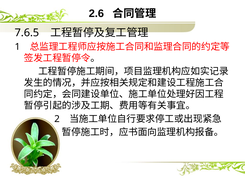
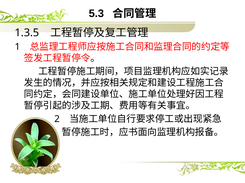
2.6: 2.6 -> 5.3 (96, 14)
7.6.5: 7.6.5 -> 1.3.5 (27, 33)
